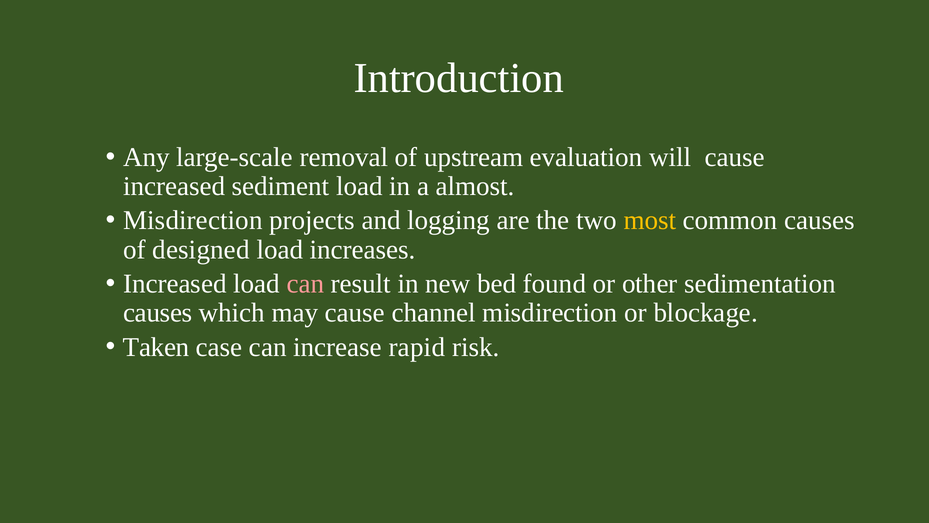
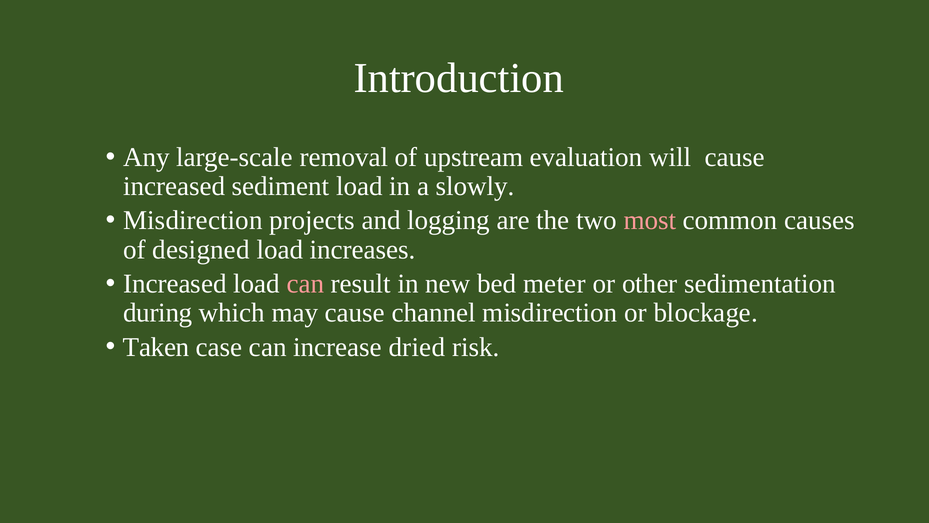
almost: almost -> slowly (475, 186)
most colour: yellow -> pink (650, 220)
found: found -> meter (554, 284)
causes: causes -> during (158, 313)
rapid: rapid -> dried (417, 347)
